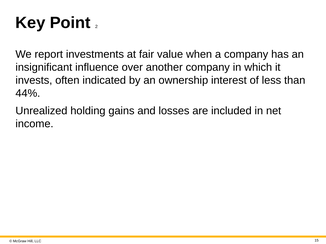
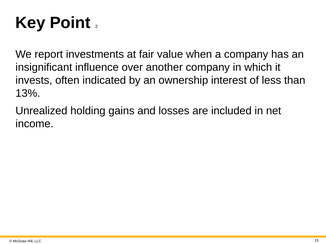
44%: 44% -> 13% (28, 94)
